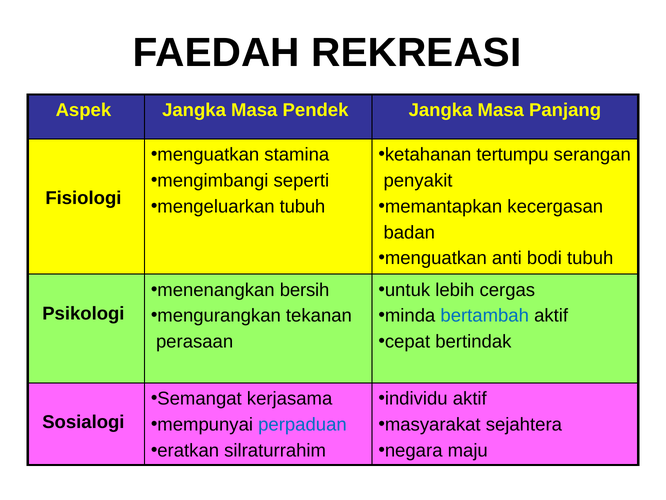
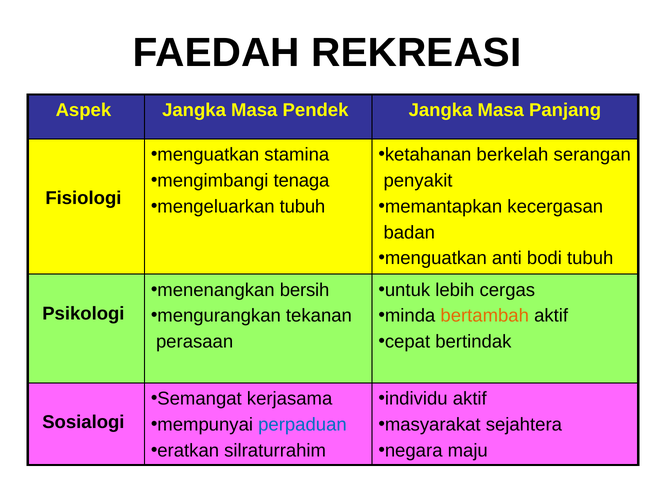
tertumpu: tertumpu -> berkelah (512, 154)
seperti: seperti -> tenaga (301, 180)
bertambah colour: blue -> orange (485, 316)
